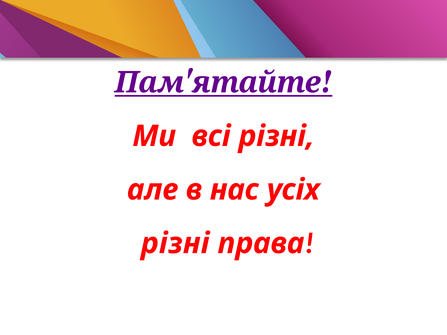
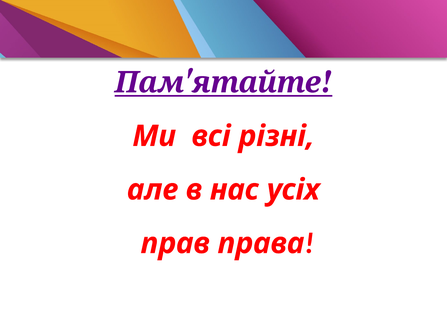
різні: різні -> прав (175, 243)
